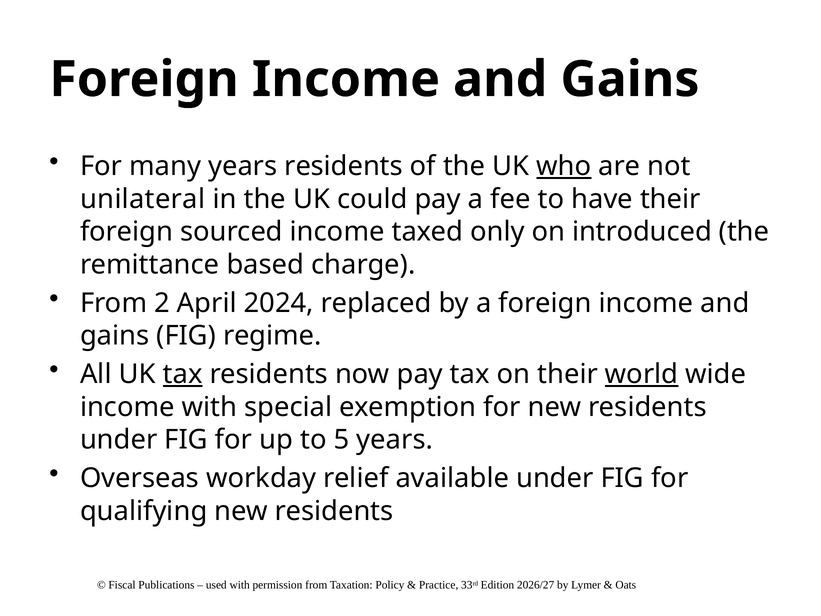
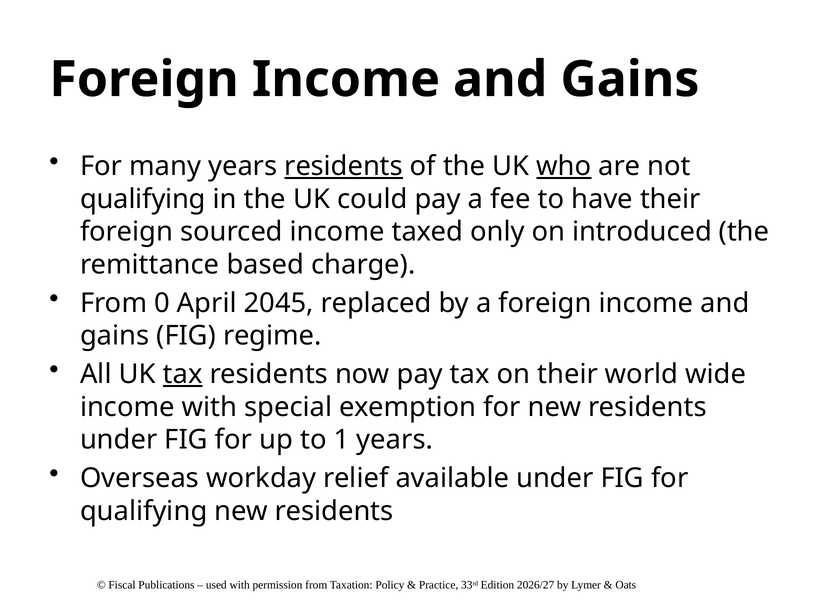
residents underline: none -> present (344, 166)
unilateral: unilateral -> qualifying (143, 199)
2: 2 -> 0 (162, 303)
2024: 2024 -> 2045 (279, 303)
world underline: present -> none (642, 374)
5: 5 -> 1 (342, 440)
